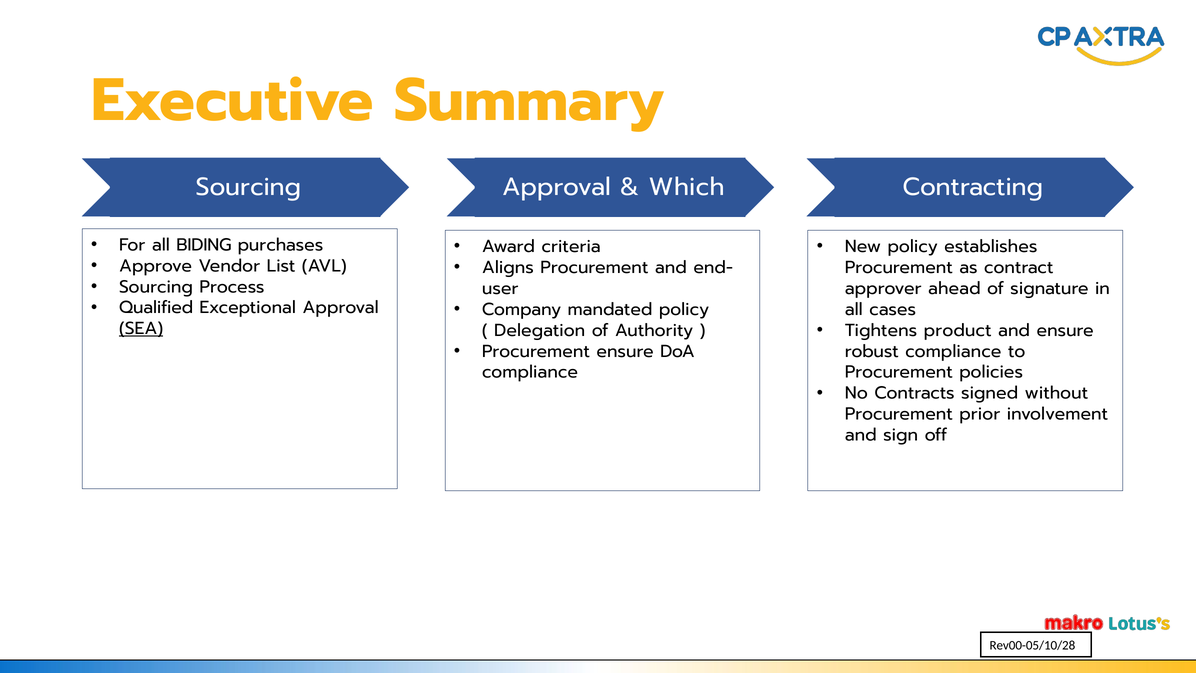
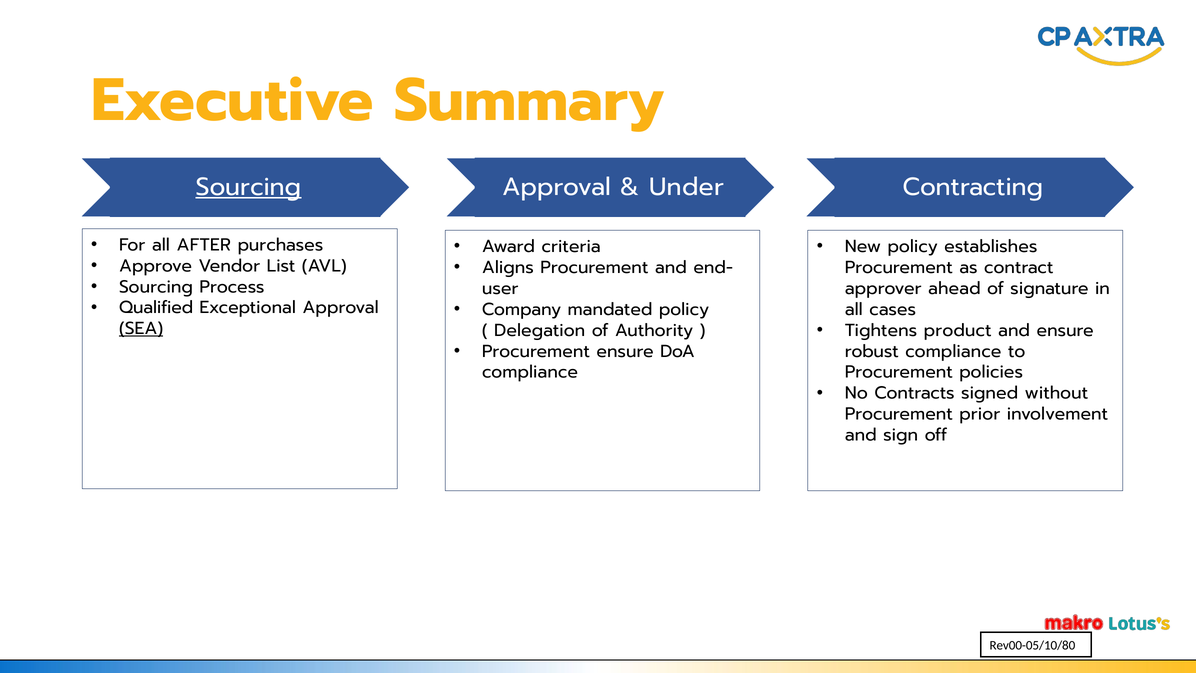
Sourcing underline: none -> present (248, 187)
Which: Which -> Under (687, 187)
BIDING: BIDING -> AFTER (204, 245)
Rev00-05/10/28: Rev00-05/10/28 -> Rev00-05/10/80 (1032, 645)
